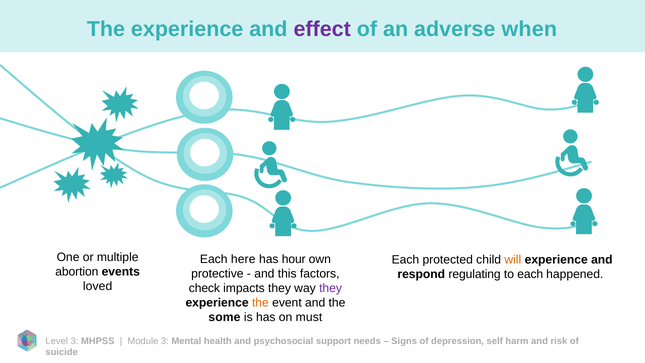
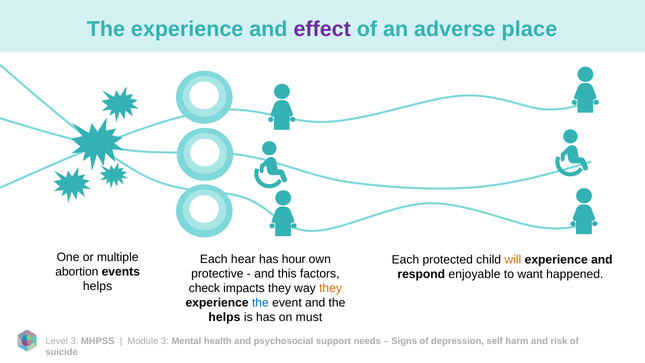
when: when -> place (529, 29)
here: here -> hear (243, 259)
regulating: regulating -> enjoyable (475, 274)
to each: each -> want (530, 274)
loved: loved -> helps (98, 286)
they colour: purple -> orange (331, 288)
the colour: orange -> blue (260, 303)
some: some -> helps (224, 317)
